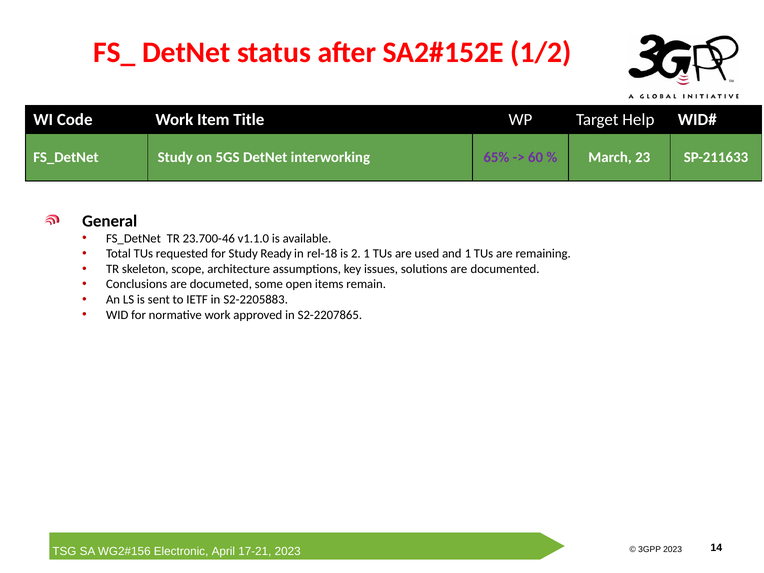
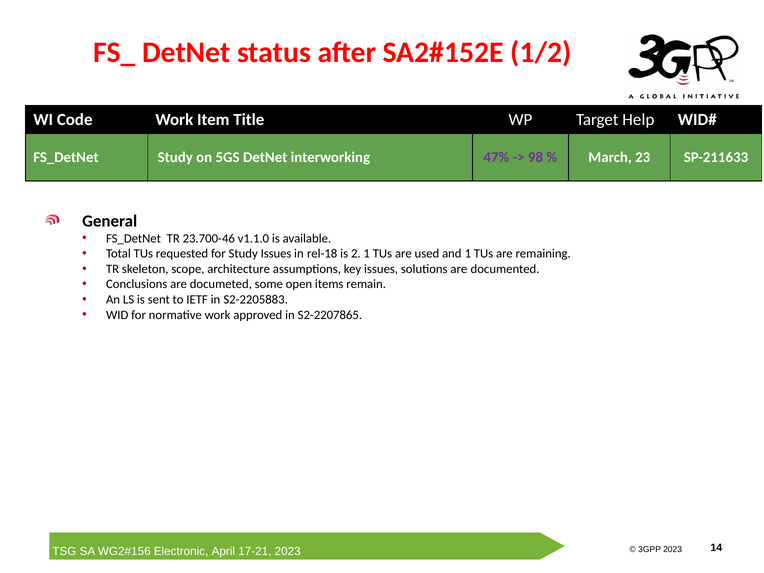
65%: 65% -> 47% (496, 157)
60: 60 -> 98 (536, 157)
Study Ready: Ready -> Issues (276, 254)
